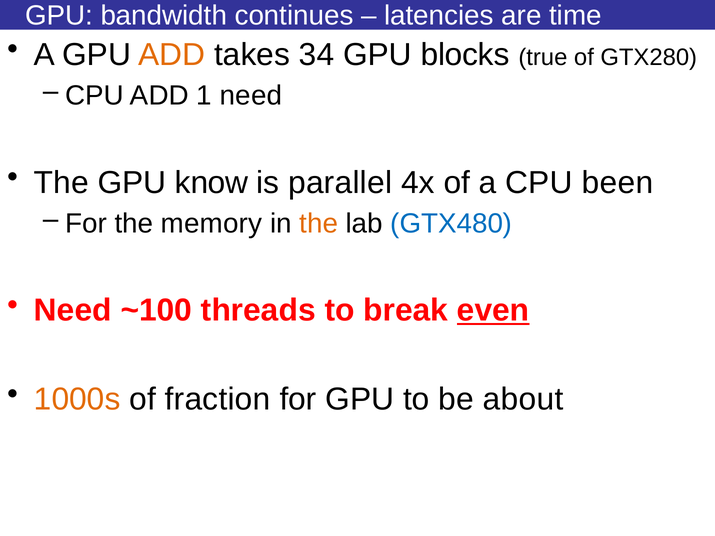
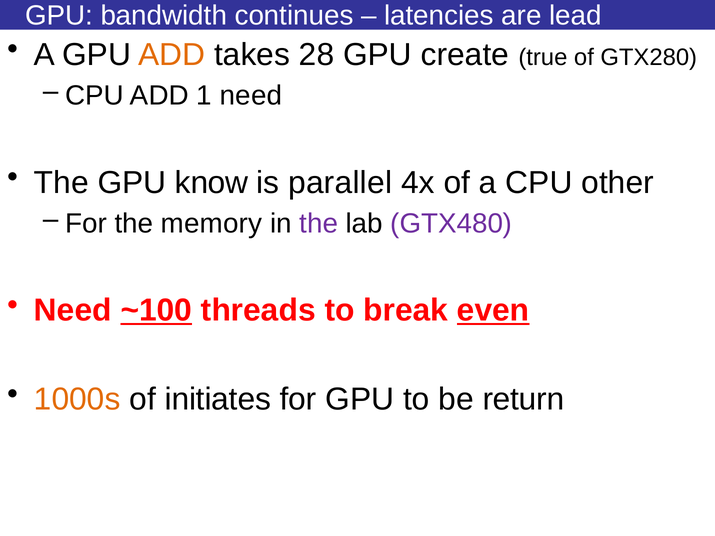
time: time -> lead (575, 16)
34: 34 -> 28 (317, 55)
blocks: blocks -> create (465, 55)
been: been -> other (618, 183)
the colour: orange -> purple (319, 224)
GTX480 colour: blue -> purple (451, 224)
~100 underline: none -> present (156, 311)
fraction: fraction -> initiates (218, 400)
about: about -> return (523, 400)
